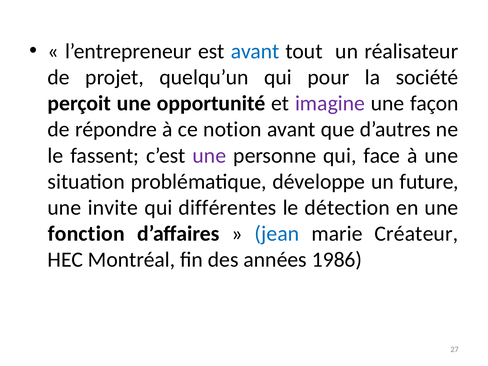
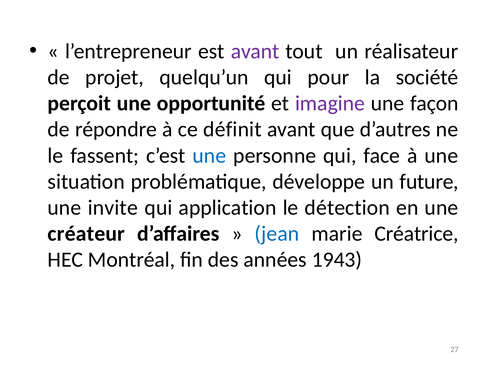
avant colour: blue -> purple (255, 51)
notion: notion -> définit (232, 129)
une colour: purple -> blue (209, 156)
différentes: différentes -> application (228, 208)
fonction: fonction -> créateur (86, 234)
Créateur: Créateur -> Créatrice (416, 234)
1986: 1986 -> 1943 (337, 260)
